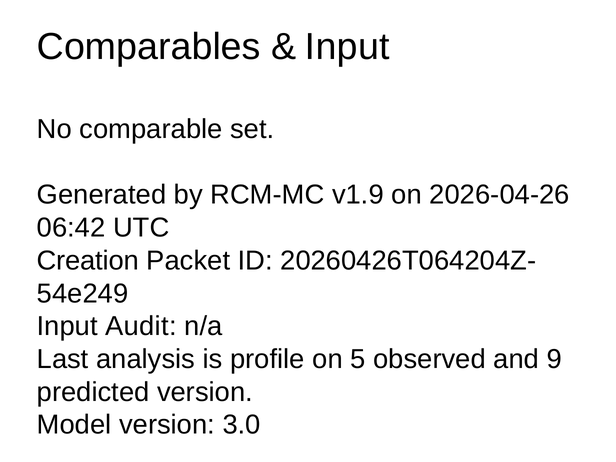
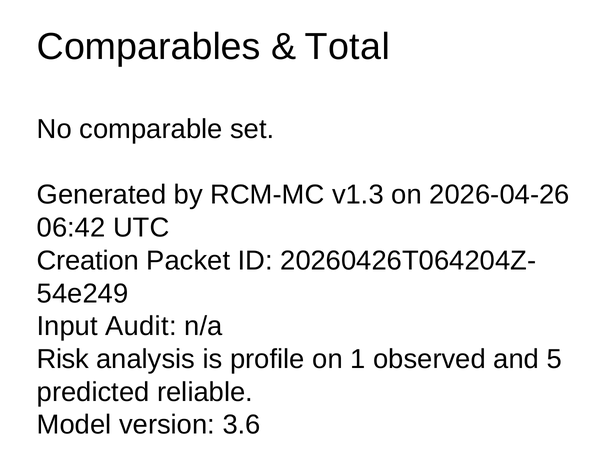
Input: Input -> Total (347, 47)
v1.9: v1.9 -> v1.3 (358, 195)
Last: Last -> Risk (63, 359)
5: 5 -> 1 (358, 359)
9: 9 -> 5 (554, 359)
predicted version: version -> reliable (205, 392)
3.0: 3.0 -> 3.6 (242, 425)
